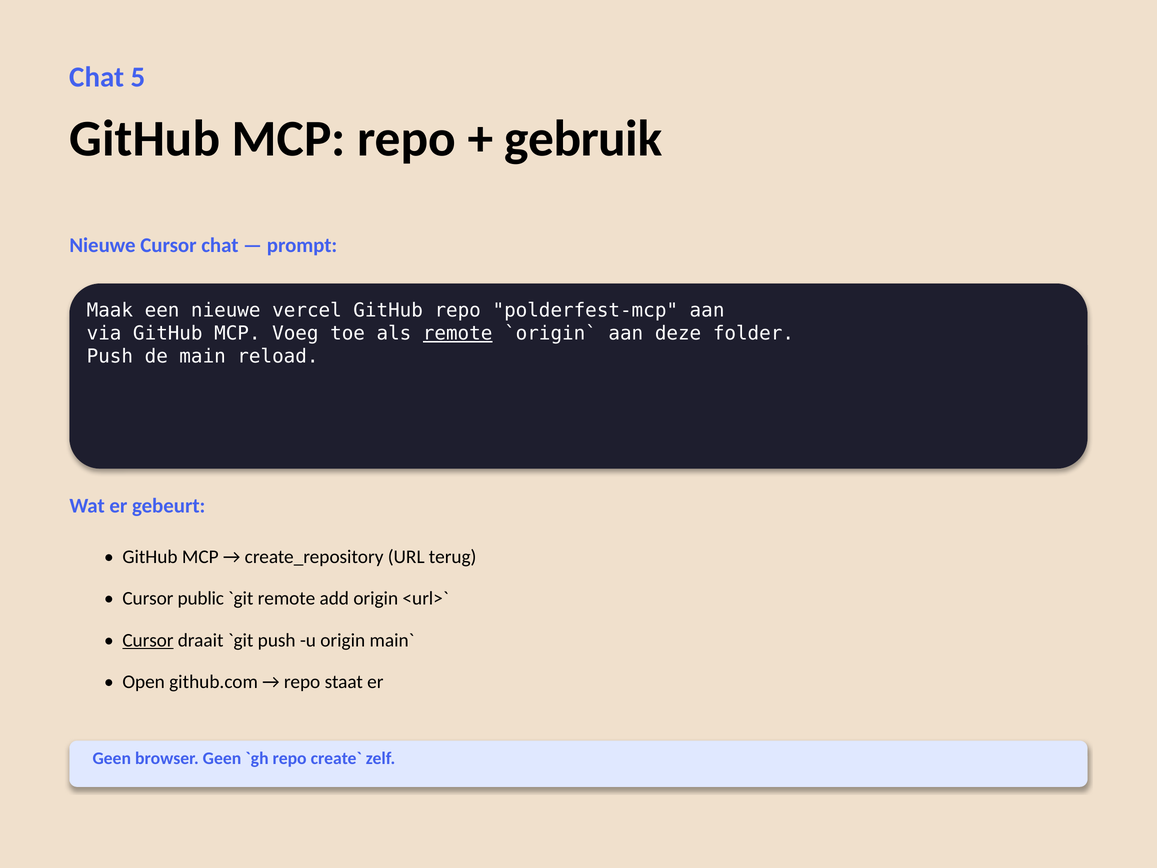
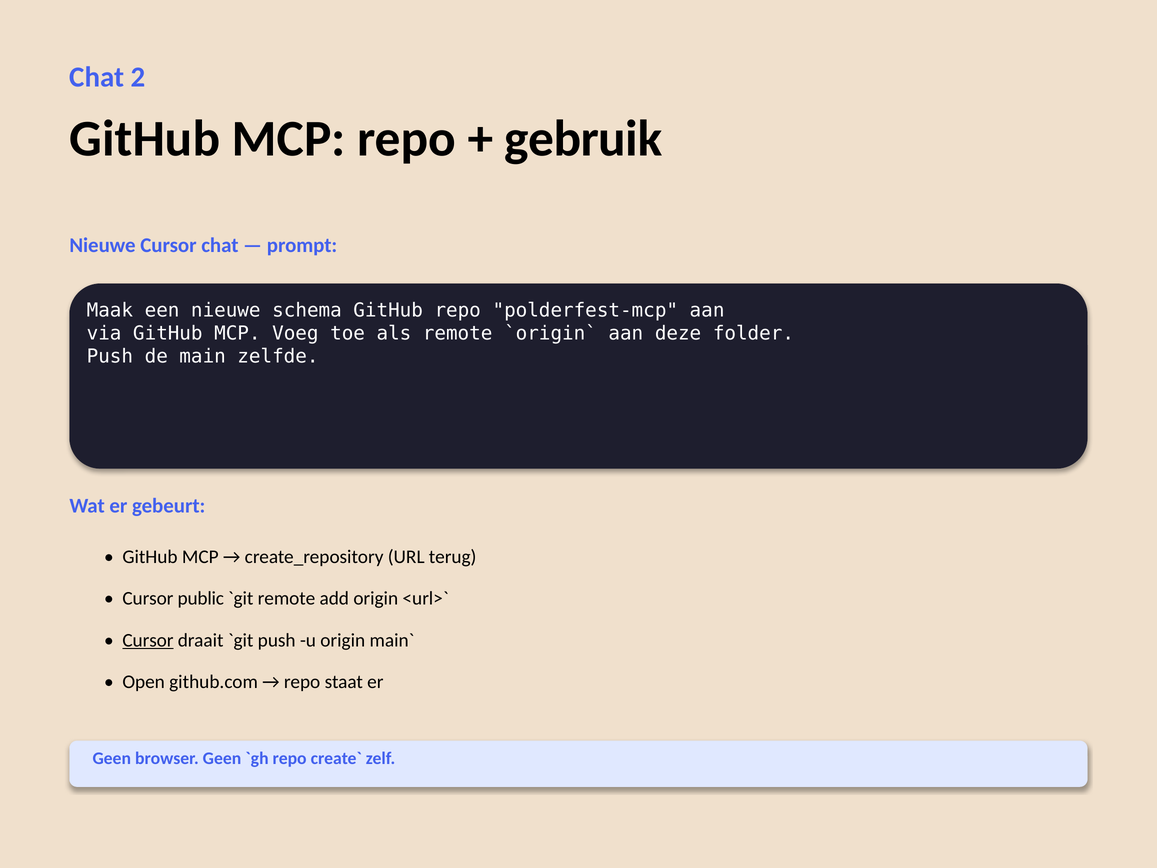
5: 5 -> 2 (138, 77)
vercel: vercel -> schema (307, 310)
remote underline: present -> none (458, 333)
reload: reload -> zelfde (278, 357)
